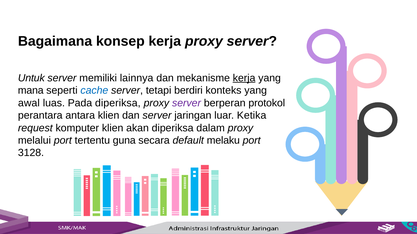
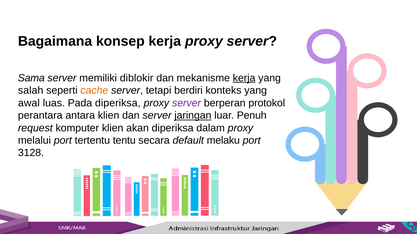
Untuk: Untuk -> Sama (31, 78)
lainnya: lainnya -> diblokir (137, 78)
mana: mana -> salah (31, 91)
cache colour: blue -> orange (94, 91)
jaringan underline: none -> present (193, 116)
Ketika: Ketika -> Penuh (252, 116)
guna: guna -> tentu (124, 141)
